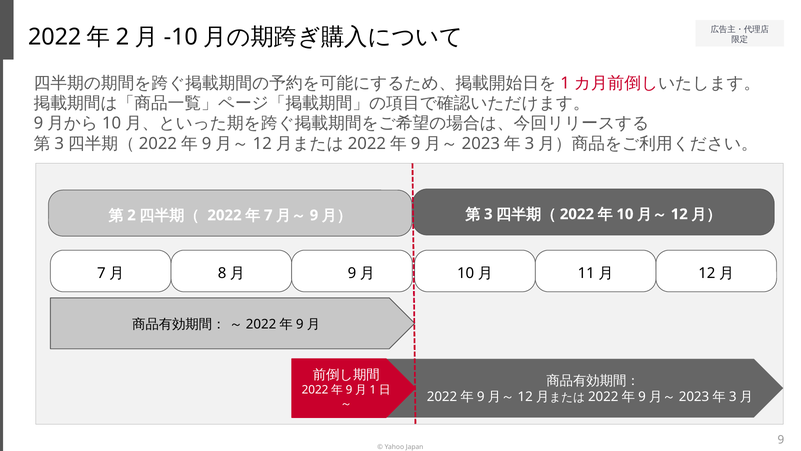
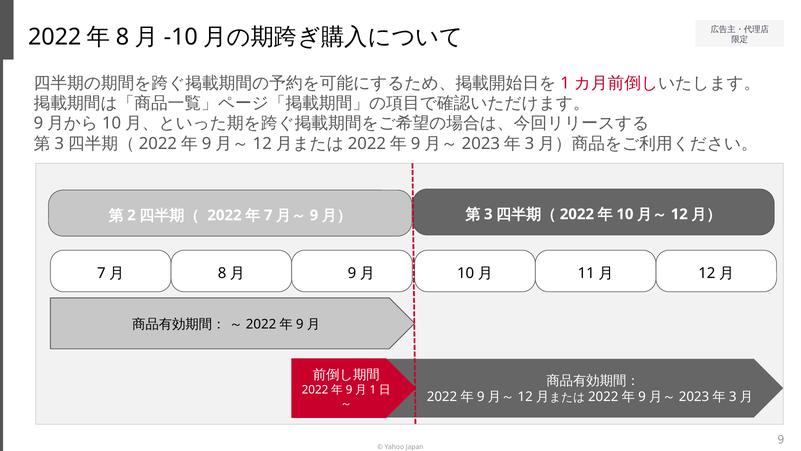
2: 2 -> 8 (123, 37)
